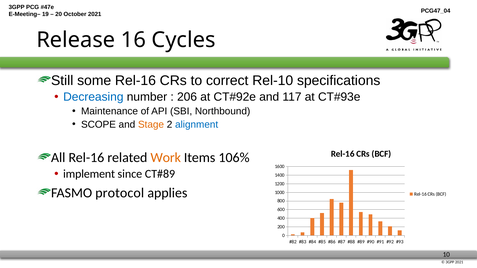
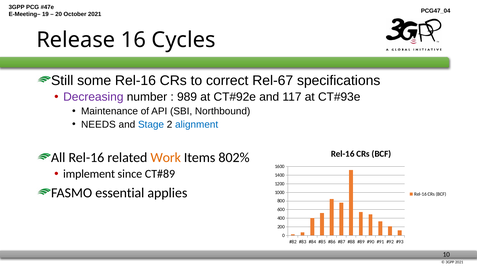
Rel-10: Rel-10 -> Rel-67 (273, 81)
Decreasing colour: blue -> purple (93, 97)
206: 206 -> 989 (187, 97)
SCOPE: SCOPE -> NEEDS (98, 125)
Stage colour: orange -> blue (151, 125)
106%: 106% -> 802% (234, 158)
protocol: protocol -> essential (120, 193)
